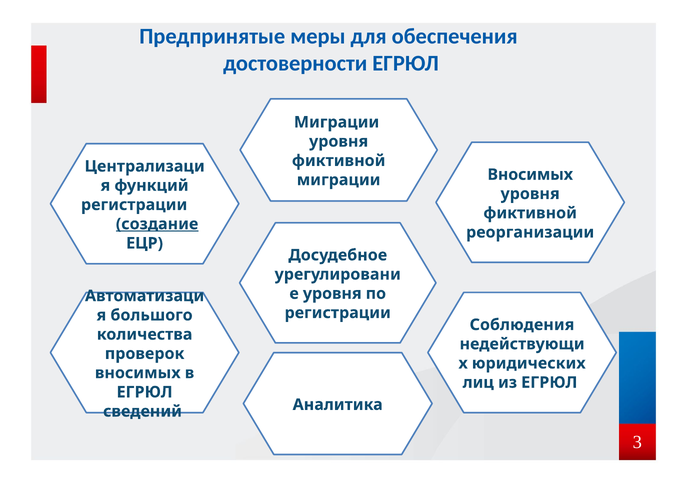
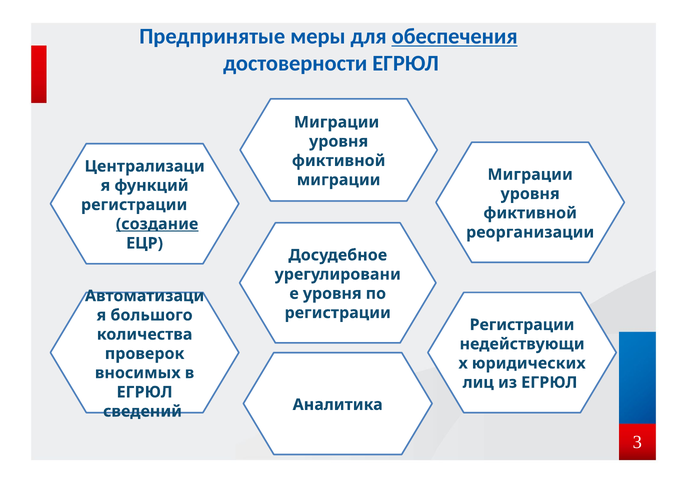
обеспечения underline: none -> present (455, 36)
Вносимых: Вносимых -> Миграции (530, 175)
Соблюдения: Соблюдения -> Регистрации (522, 325)
